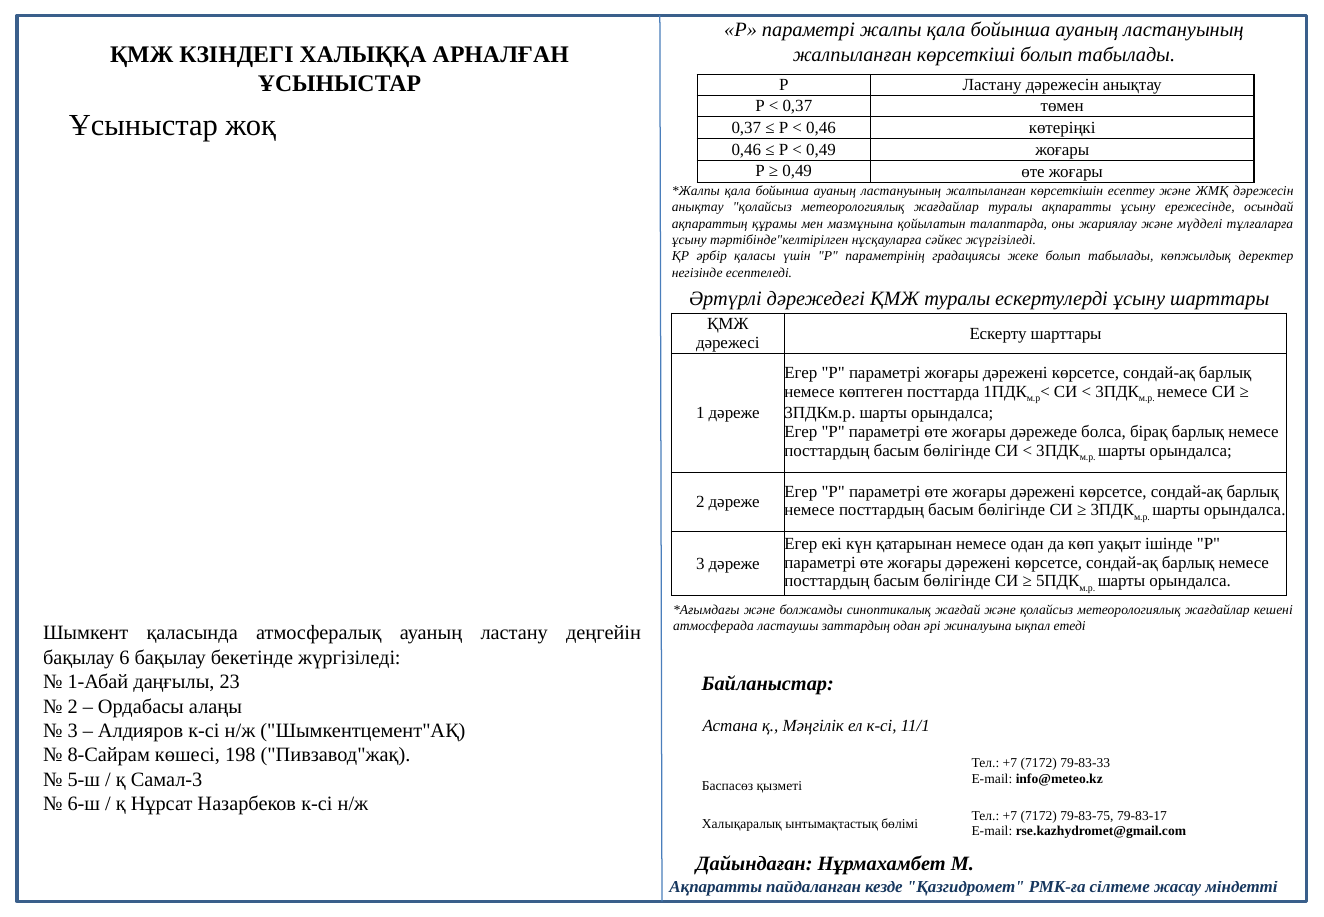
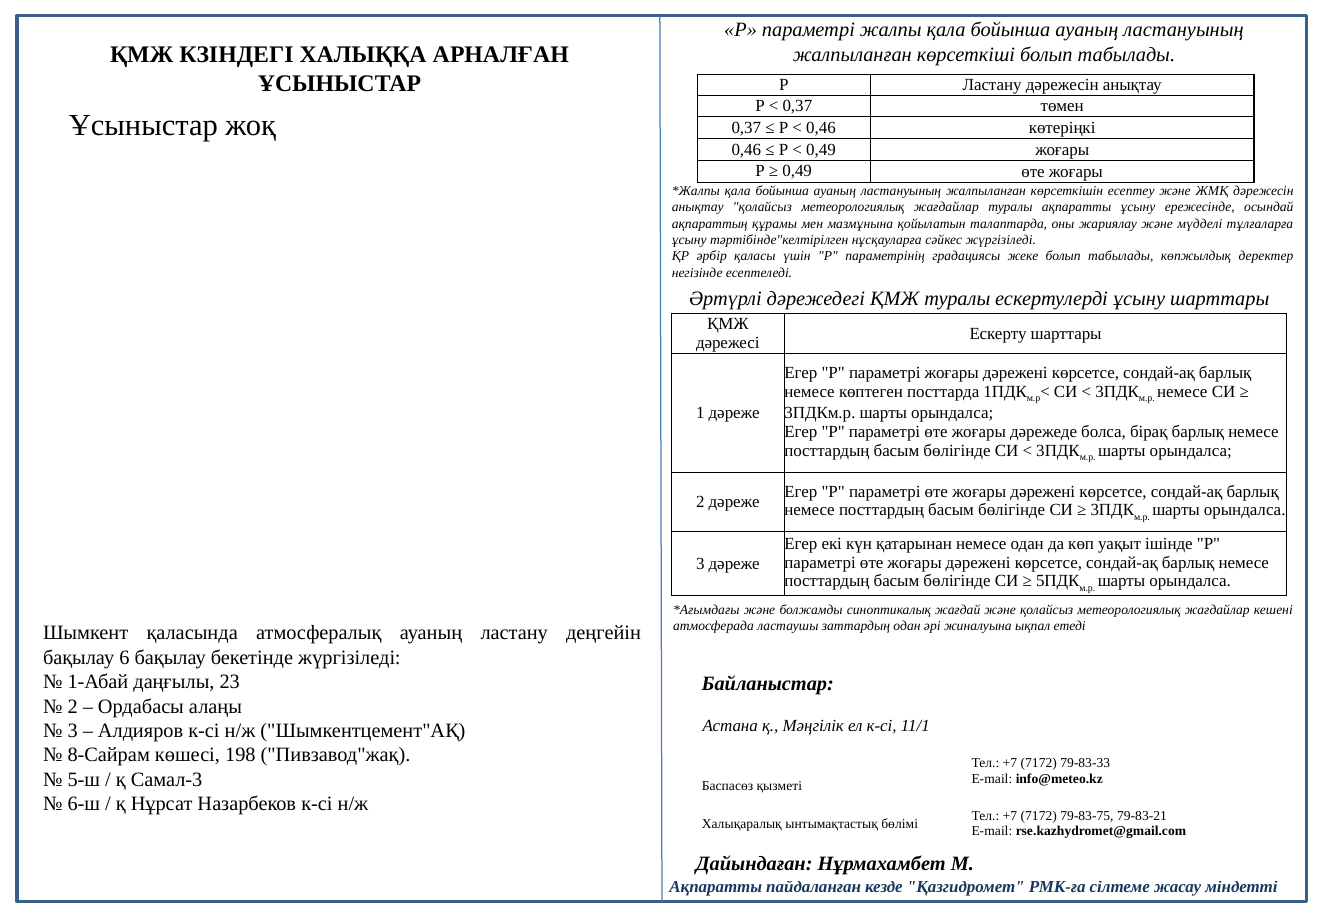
79-83-17: 79-83-17 -> 79-83-21 (1142, 816)
